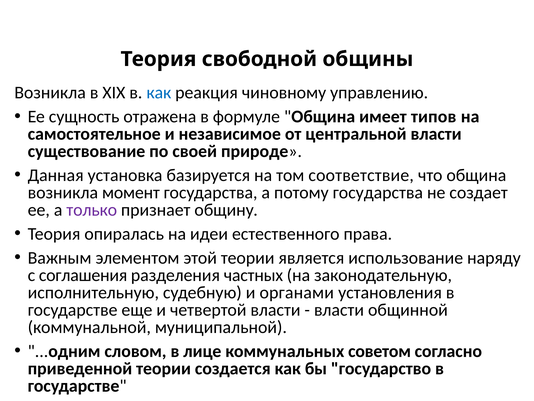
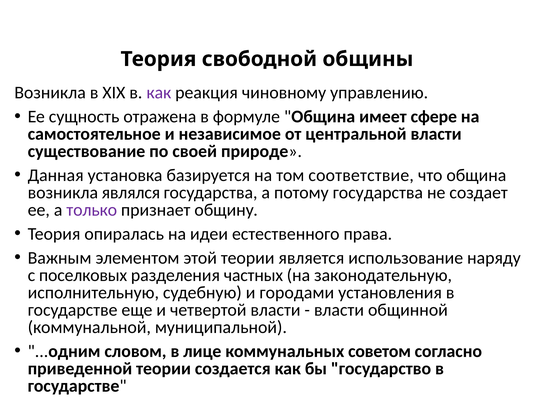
как colour: blue -> purple (159, 93)
типов: типов -> сфере (434, 117)
момент: момент -> являлся (131, 192)
соглашения: соглашения -> поселковых (83, 275)
органами: органами -> городами (297, 292)
